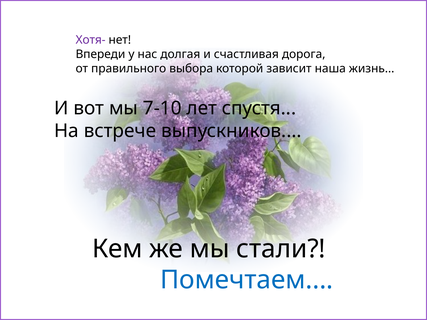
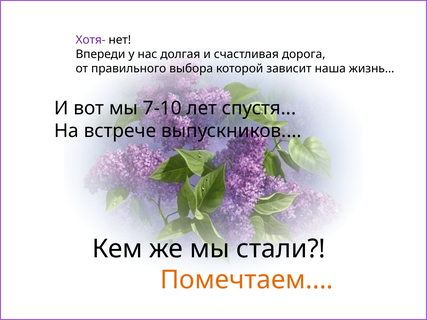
Помечтаем colour: blue -> orange (247, 280)
